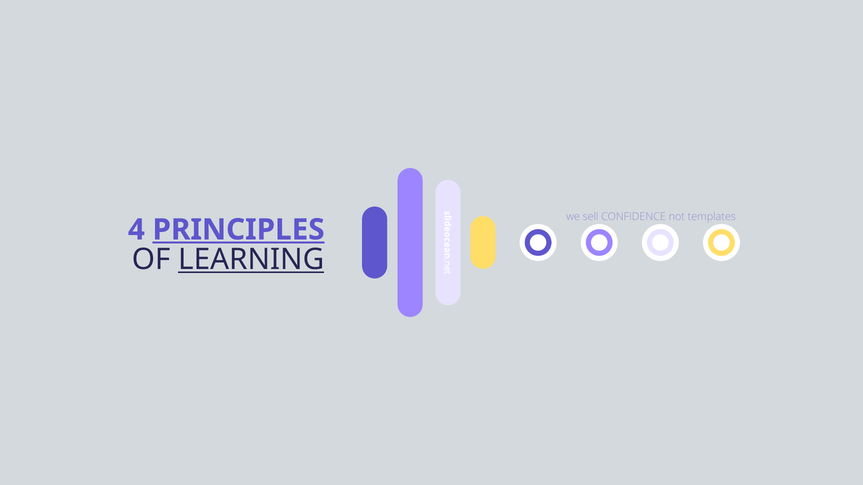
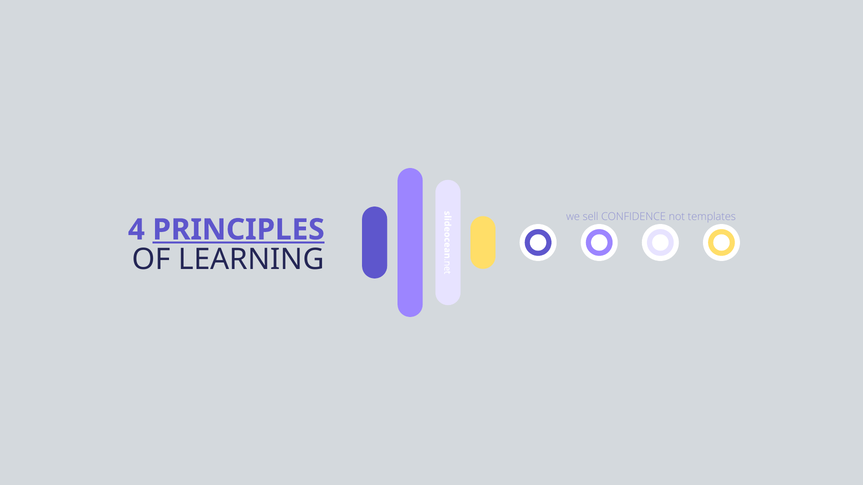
LEARNING underline: present -> none (251, 260)
